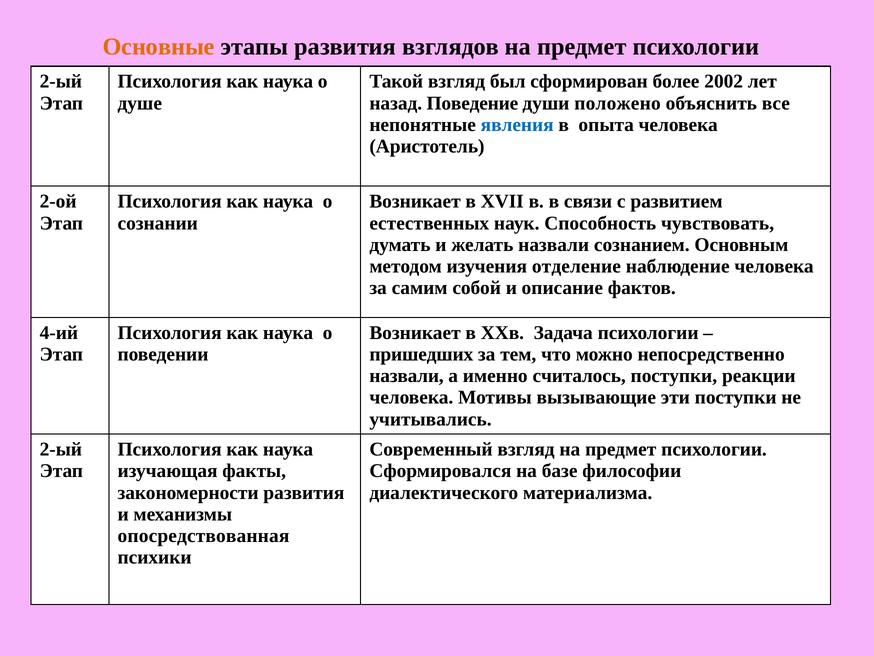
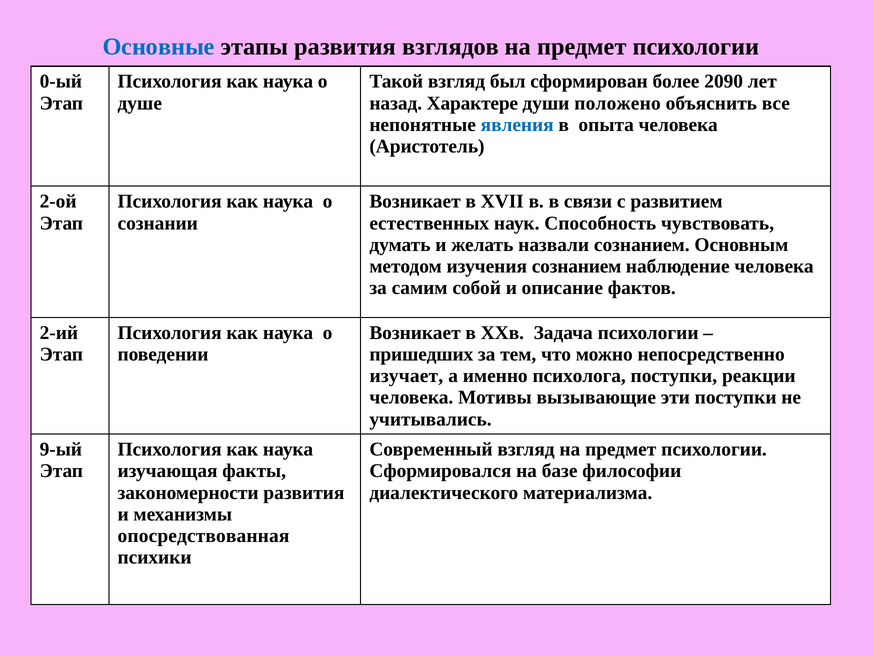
Основные colour: orange -> blue (159, 47)
2-ый: 2-ый -> 0-ый (61, 82)
2002: 2002 -> 2090 (724, 82)
Поведение: Поведение -> Характере (472, 103)
изучения отделение: отделение -> сознанием (577, 266)
4-ий: 4-ий -> 2-ий (59, 332)
назвали: назвали -> изучает (406, 376)
считалось: считалось -> психолога (579, 376)
2-ый: 2-ый -> 9-ый (61, 449)
